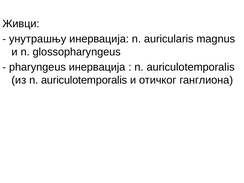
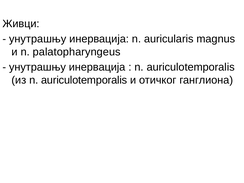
glossopharyngeus: glossopharyngeus -> palatopharyngeus (77, 52)
pharyngeus: pharyngeus -> унутрашњу (37, 67)
